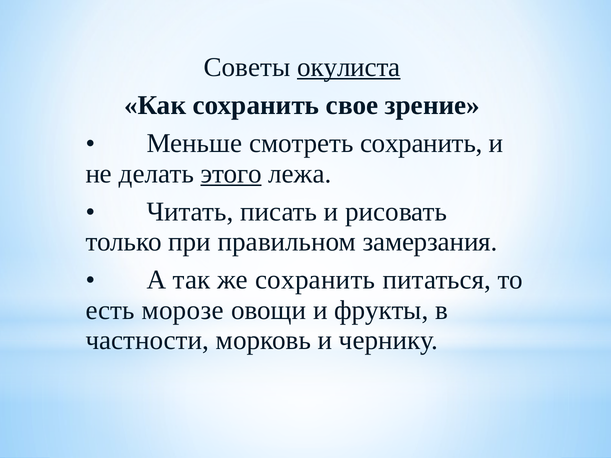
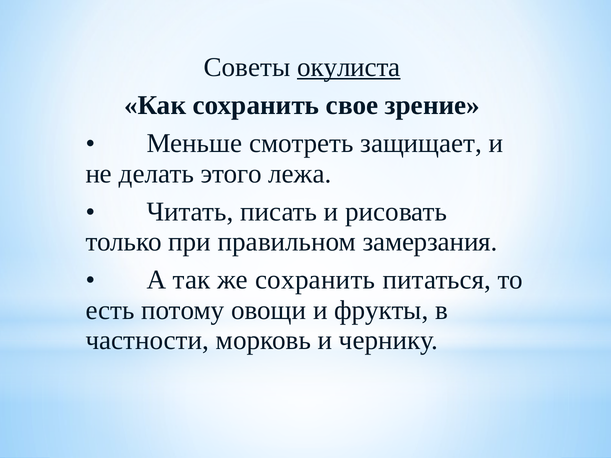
смотреть сохранить: сохранить -> защищает (421, 144)
этого underline: present -> none (231, 174)
морозе: морозе -> потому (183, 310)
